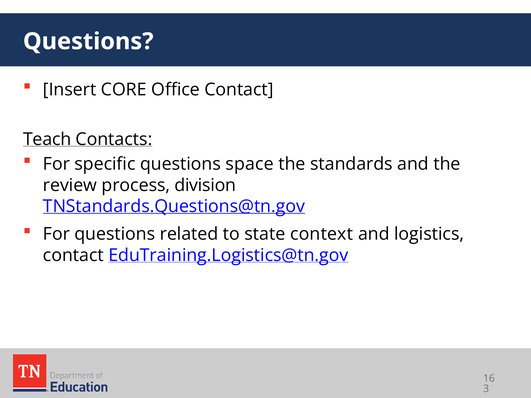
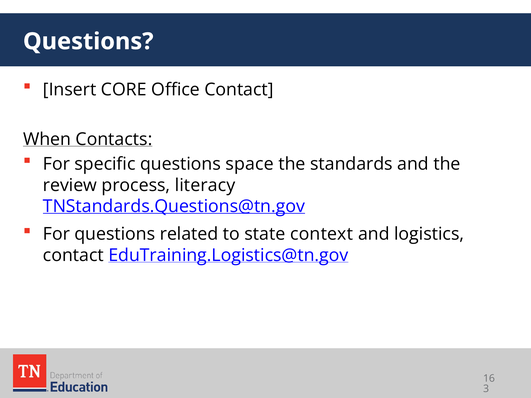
Teach: Teach -> When (47, 139)
division: division -> literacy (205, 185)
